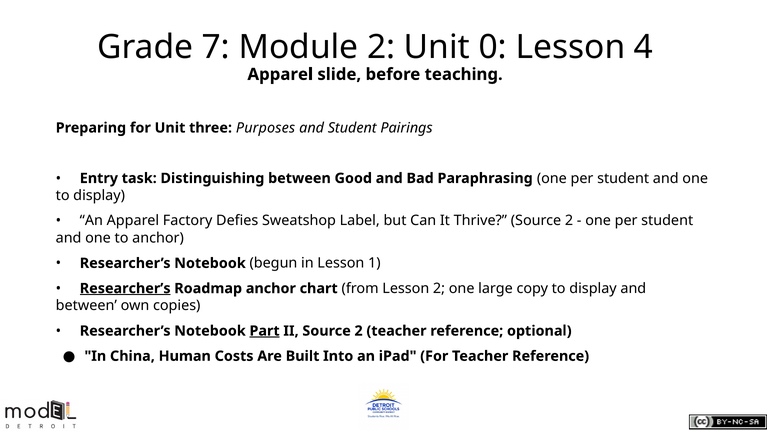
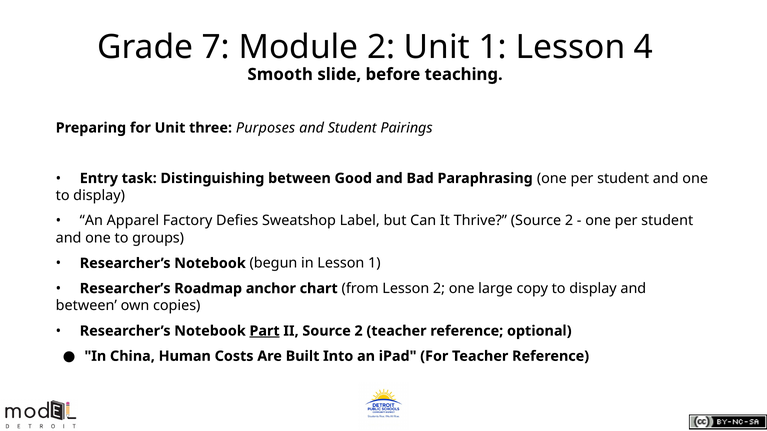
Unit 0: 0 -> 1 (493, 47)
Apparel: Apparel -> Smooth (280, 74)
to anchor: anchor -> groups (158, 238)
Researcher’s underline: present -> none (125, 289)
